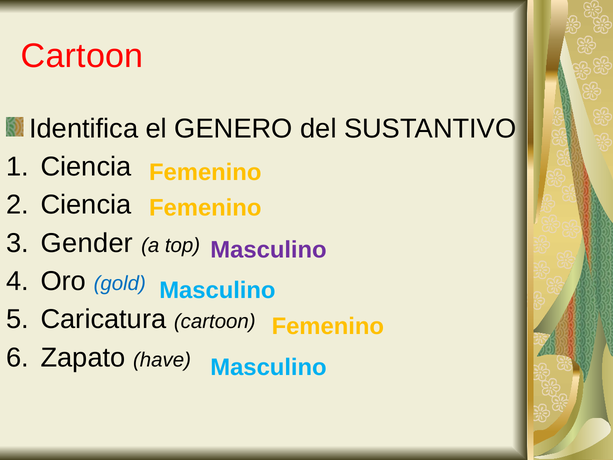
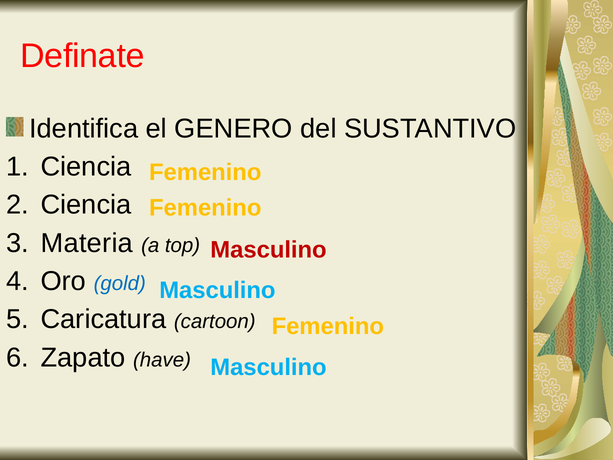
Cartoon: Cartoon -> Definate (82, 56)
Gender: Gender -> Materia (87, 243)
Masculino colour: purple -> red (268, 250)
